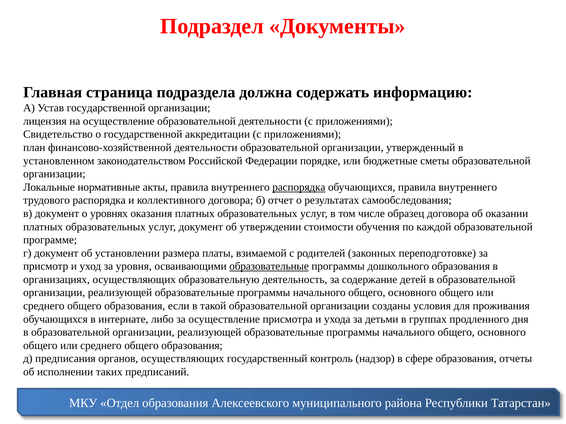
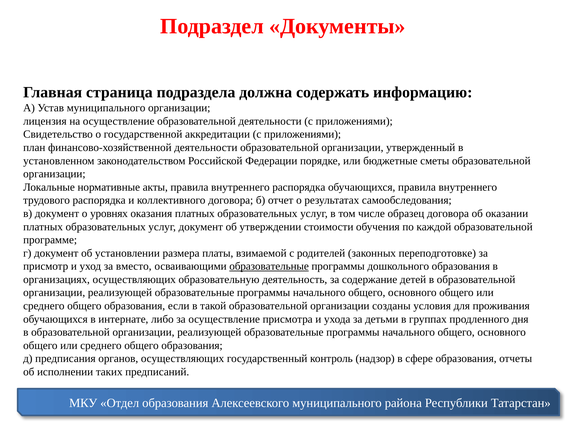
Устав государственной: государственной -> муниципального (106, 108)
распорядка underline: present -> none (299, 187)
уровня: уровня -> вместо (134, 267)
